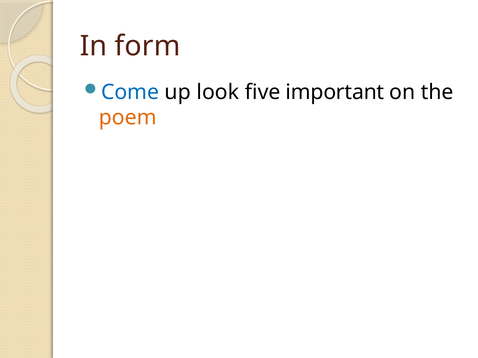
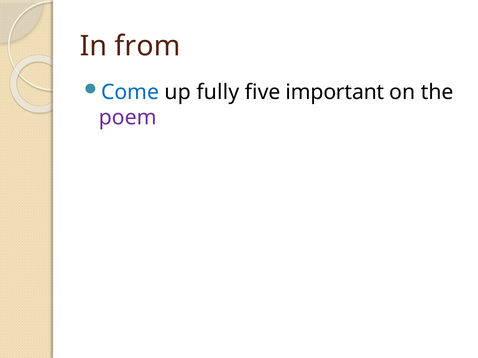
form: form -> from (148, 46)
look: look -> fully (218, 92)
poem colour: orange -> purple (128, 118)
